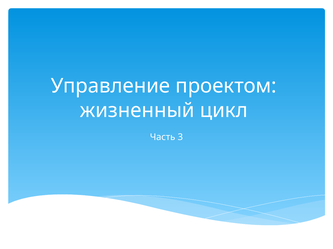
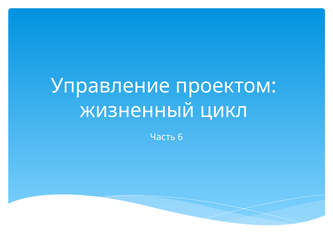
3: 3 -> 6 (180, 137)
